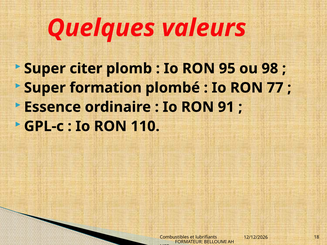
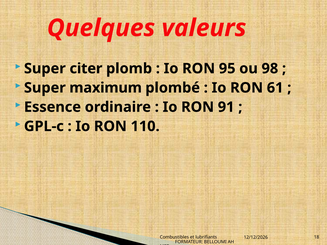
formation: formation -> maximum (106, 88)
77: 77 -> 61 (275, 88)
